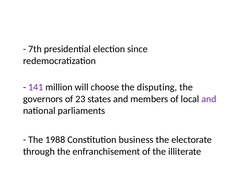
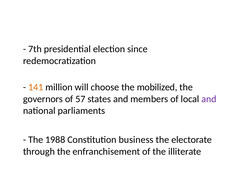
141 colour: purple -> orange (36, 87)
disputing: disputing -> mobilized (157, 87)
23: 23 -> 57 (80, 99)
